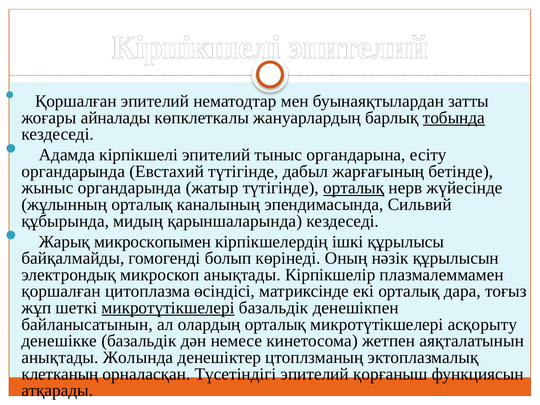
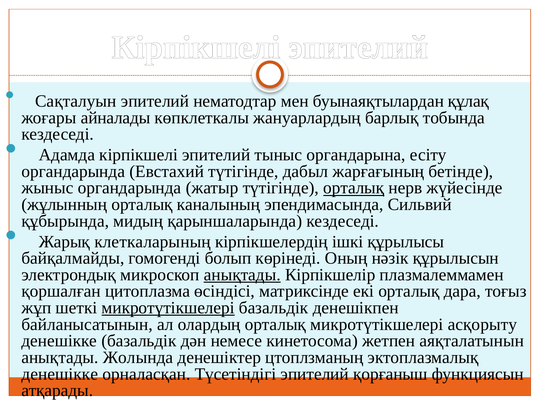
Қоршалған: Қоршалған -> Сақталуын (76, 101)
затты: затты -> құлақ (468, 101)
тобында underline: present -> none (454, 118)
микрoскопымен: микрoскопымен -> клеткаларының (153, 242)
анықтады underline: none -> present (242, 275)
клетканың: клетканың -> денешікке (60, 374)
